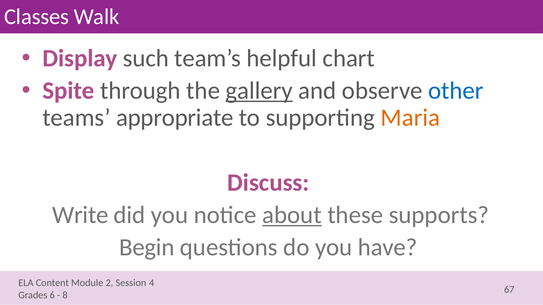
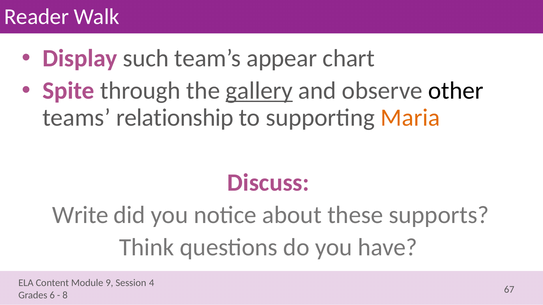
Classes: Classes -> Reader (37, 17)
helpful: helpful -> appear (282, 58)
other colour: blue -> black (456, 91)
appropriate: appropriate -> relationship (175, 118)
about underline: present -> none (292, 215)
Begin: Begin -> Think (147, 248)
2: 2 -> 9 (109, 283)
